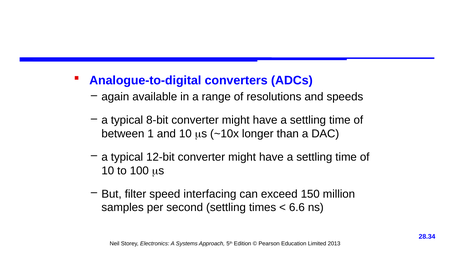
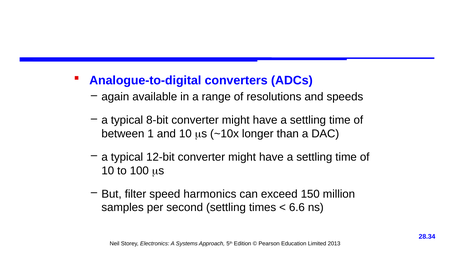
interfacing: interfacing -> harmonics (210, 193)
